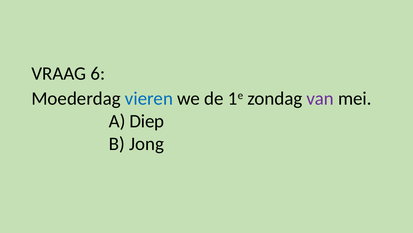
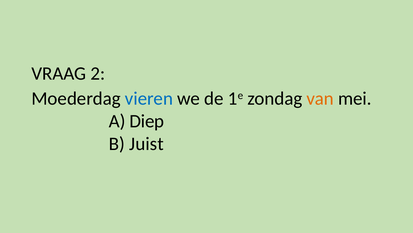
6: 6 -> 2 (98, 73)
van colour: purple -> orange (320, 98)
Jong: Jong -> Juist (146, 143)
